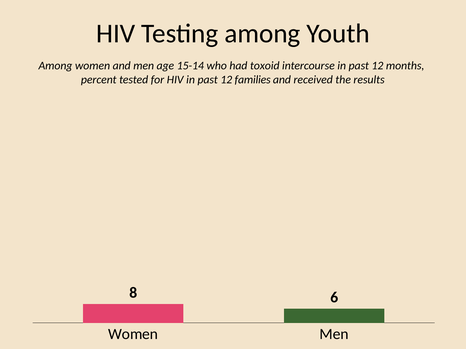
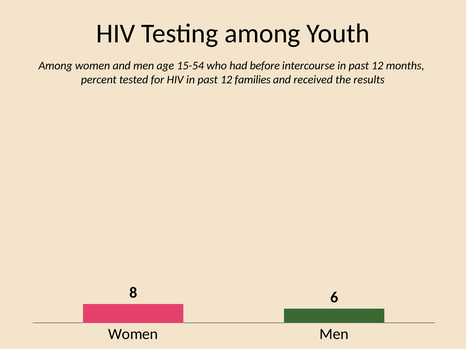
15-14: 15-14 -> 15-54 (190, 66)
toxoid: toxoid -> before (265, 66)
